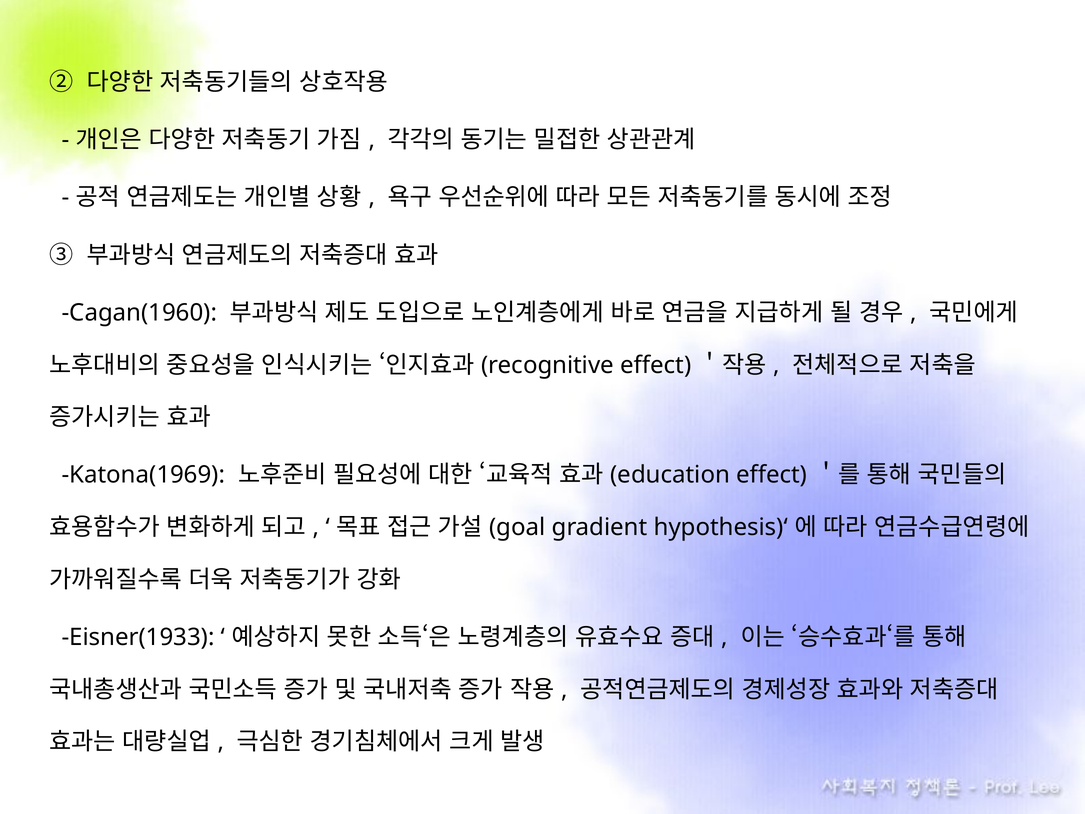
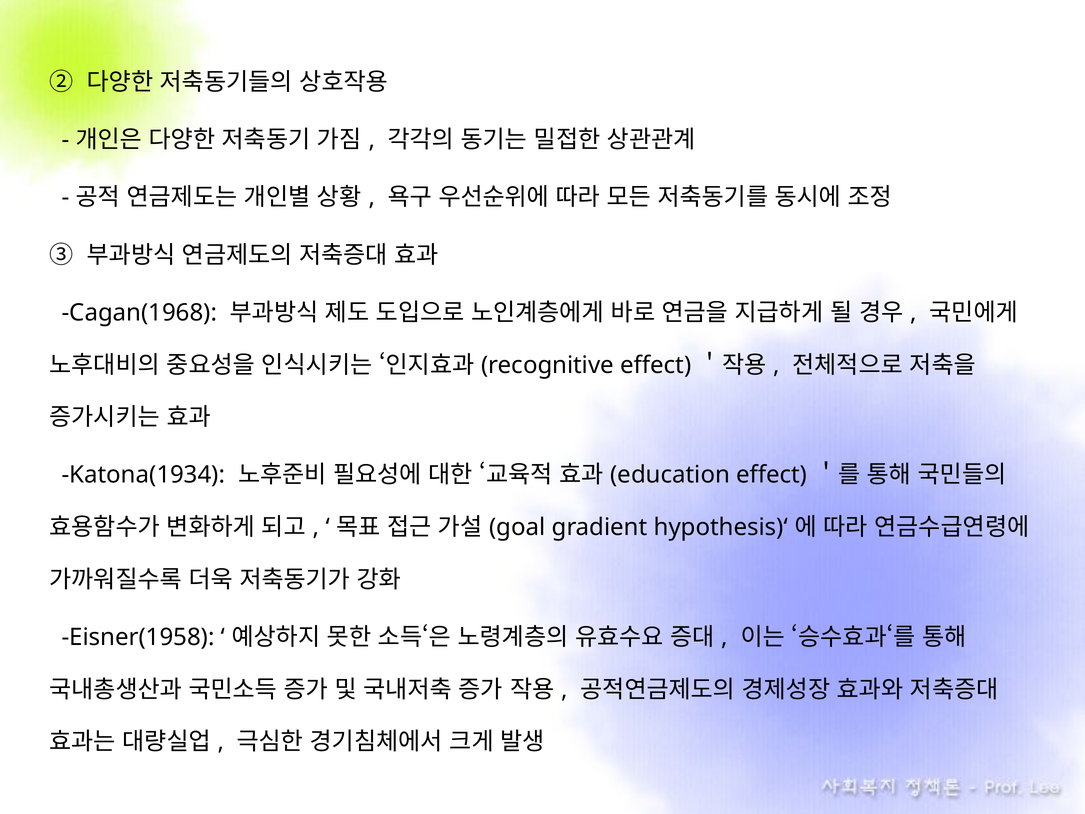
Cagan(1960: Cagan(1960 -> Cagan(1968 (139, 313)
Katona(1969: Katona(1969 -> Katona(1934 (143, 475)
Eisner(1933: Eisner(1933 -> Eisner(1958 (138, 637)
